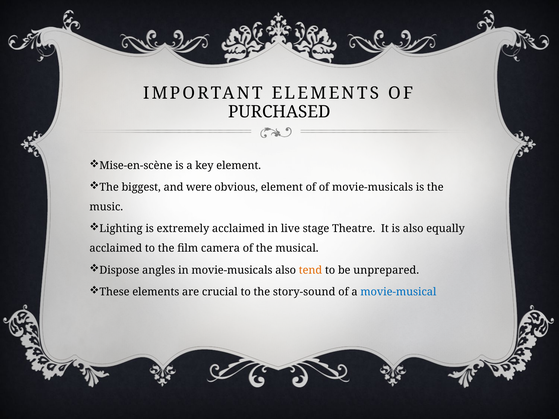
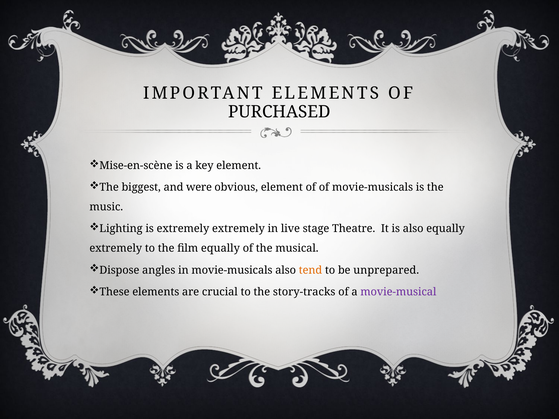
extremely acclaimed: acclaimed -> extremely (238, 229)
acclaimed: acclaimed -> extremely (116, 248)
film camera: camera -> equally (220, 248)
story-sound: story-sound -> story-tracks (304, 292)
movie-musical colour: blue -> purple (398, 292)
